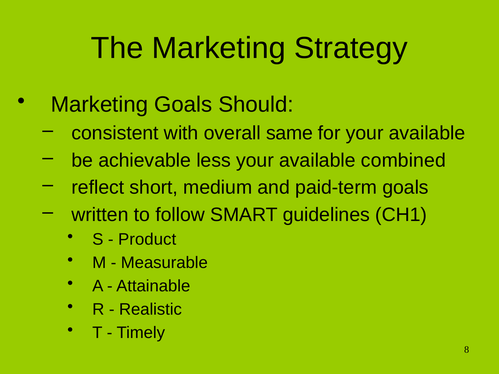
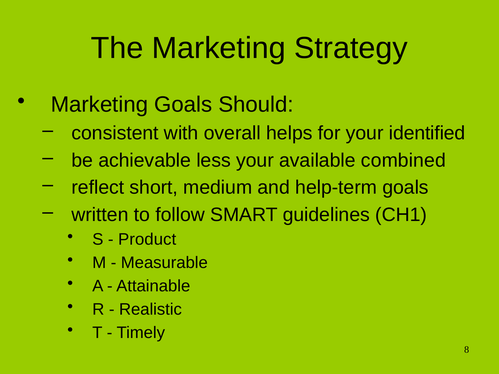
same: same -> helps (289, 133)
for your available: available -> identified (427, 133)
paid-term: paid-term -> help-term (336, 188)
